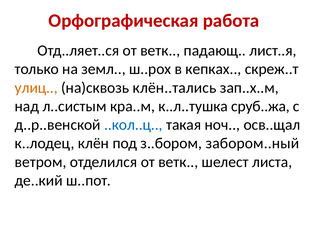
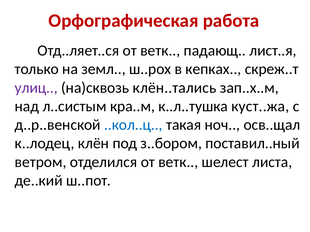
улиц colour: orange -> purple (36, 88)
сруб..жа: сруб..жа -> куст..жа (260, 106)
забором..ный: забором..ный -> поставил..ный (252, 144)
